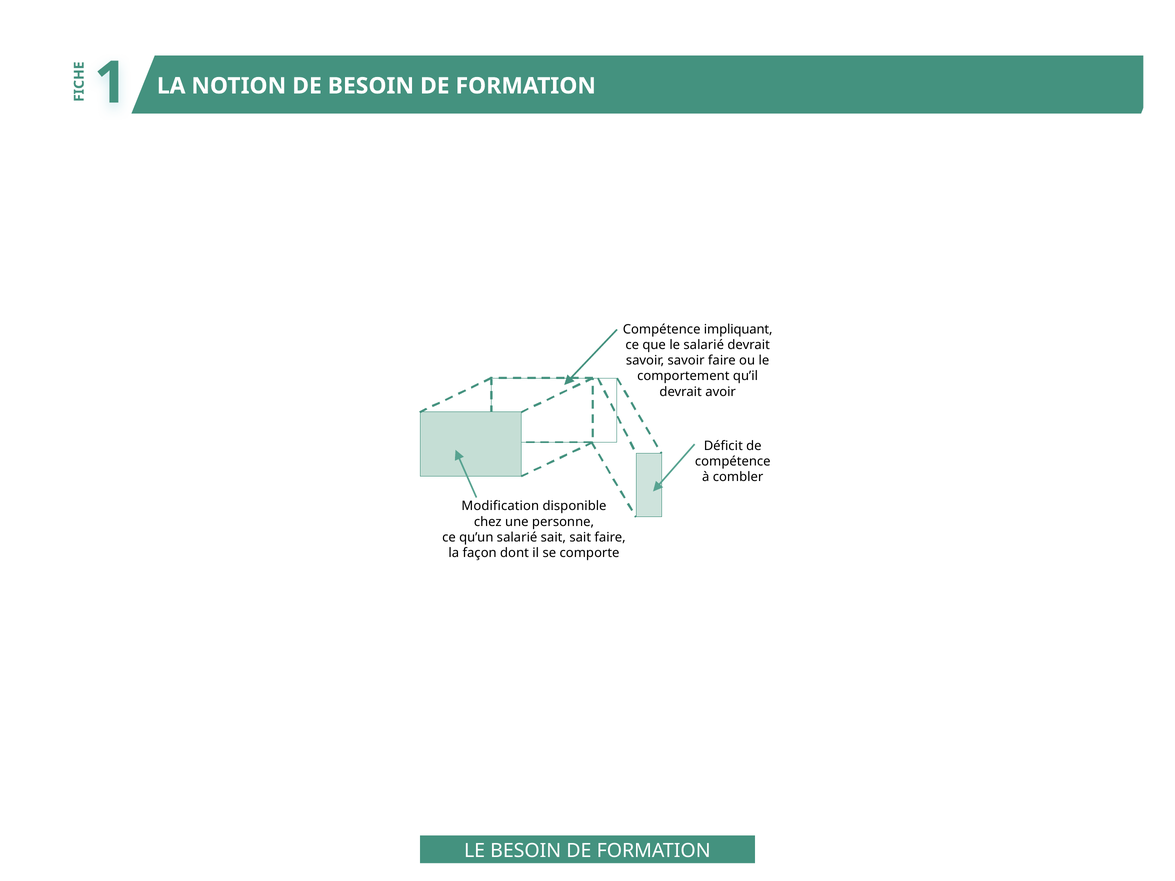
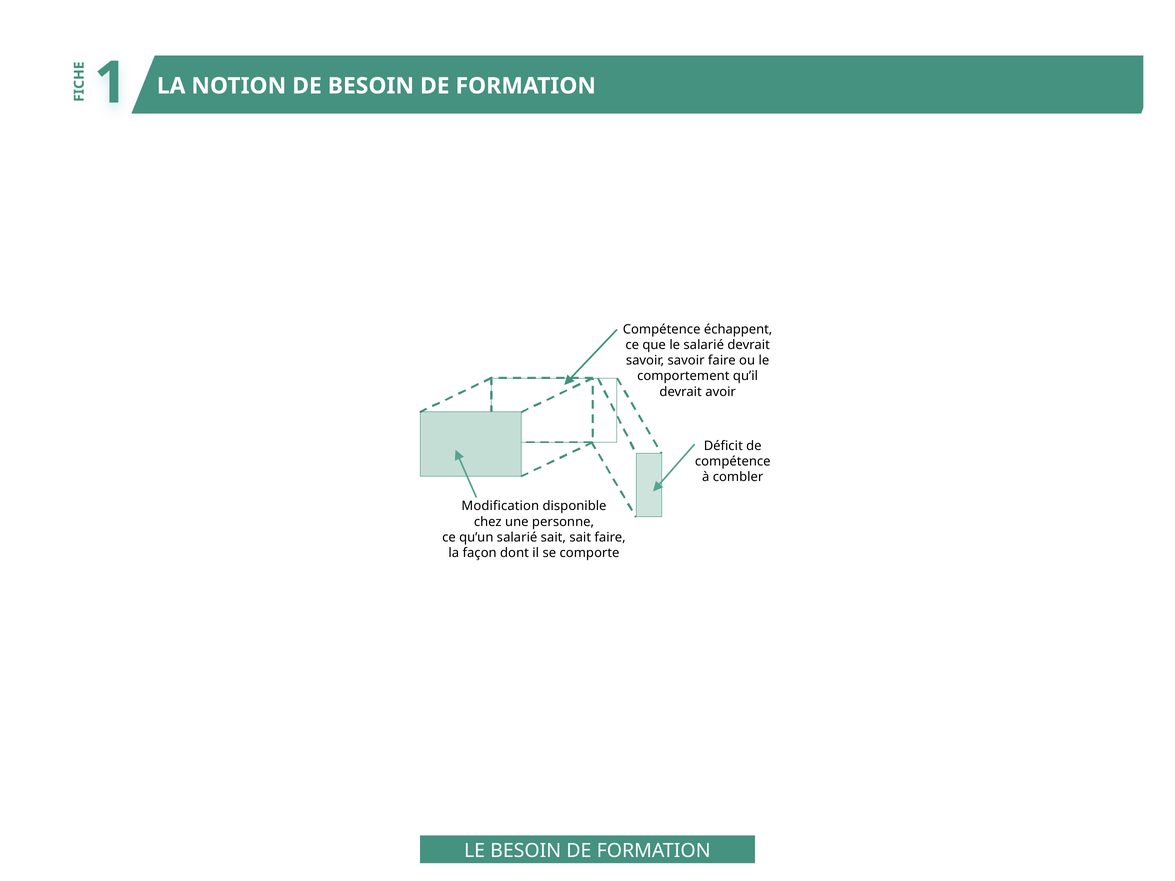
impliquant: impliquant -> échappent (738, 329)
